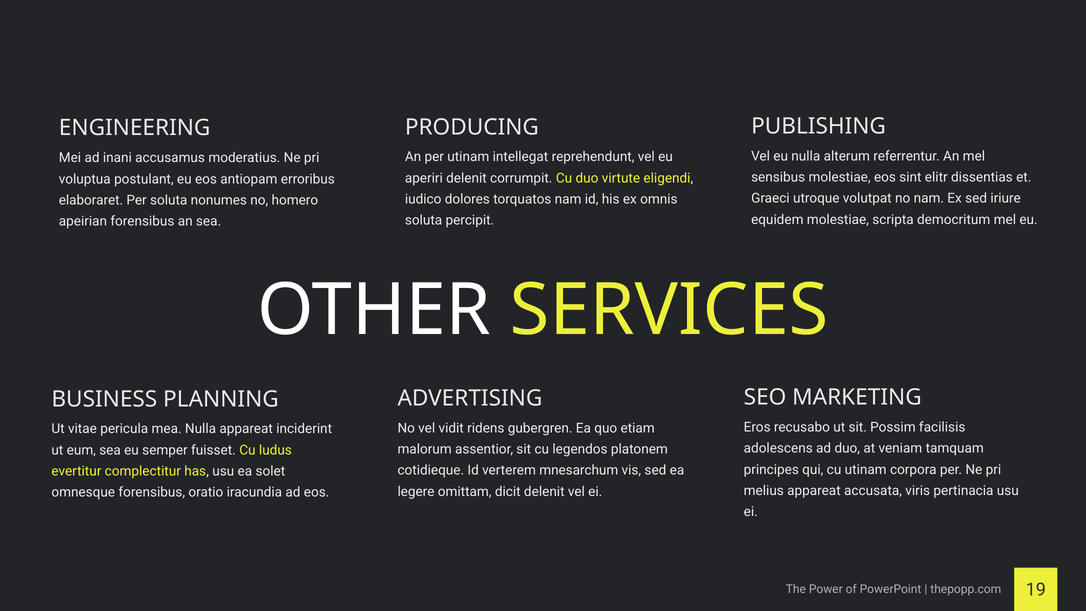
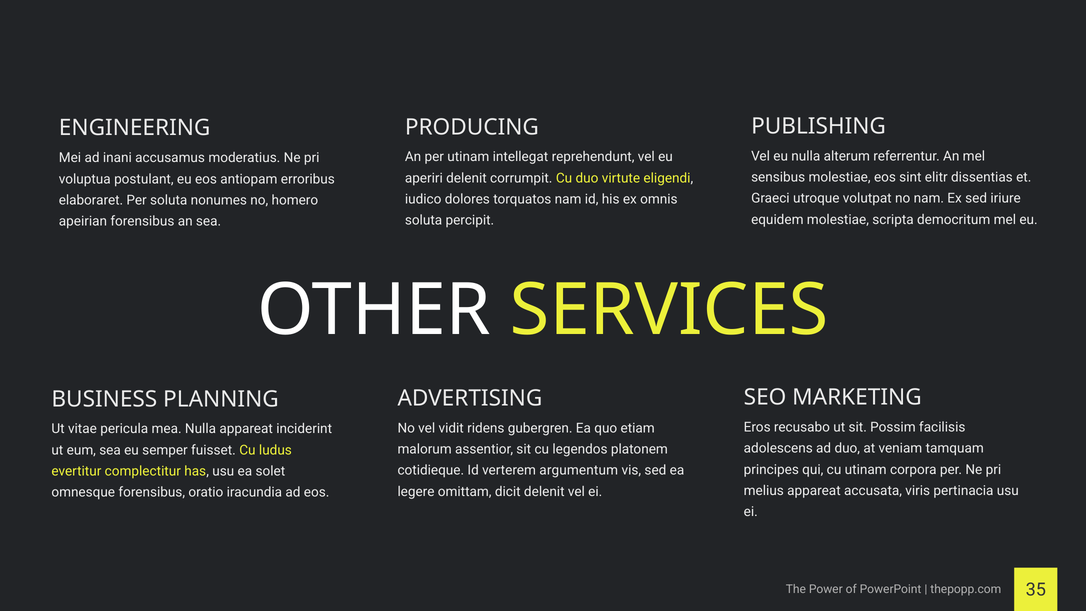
mnesarchum: mnesarchum -> argumentum (579, 470)
19: 19 -> 35 (1036, 590)
